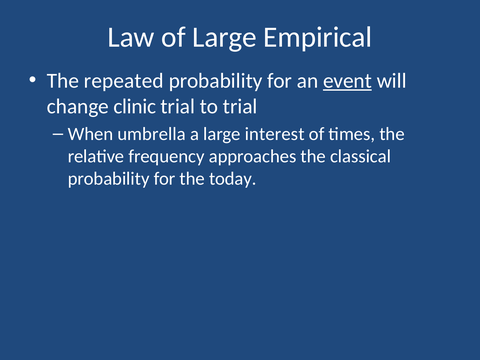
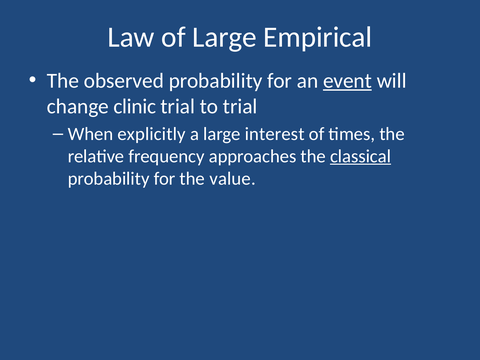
repeated: repeated -> observed (124, 81)
umbrella: umbrella -> explicitly (152, 134)
classical underline: none -> present (361, 156)
today: today -> value (233, 179)
